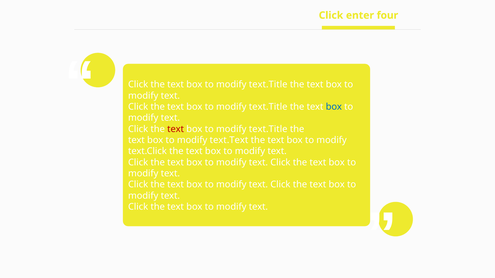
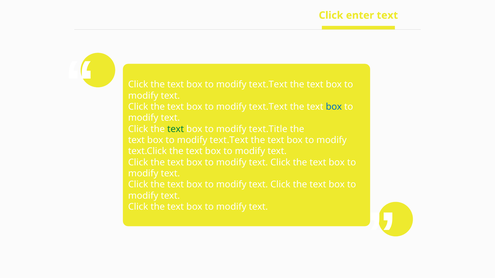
enter four: four -> text (387, 15)
text.Title: text.Title -> text.Text (268, 85)
text.Title: text.Title -> text.Text (268, 107)
text colour: red -> green (176, 129)
